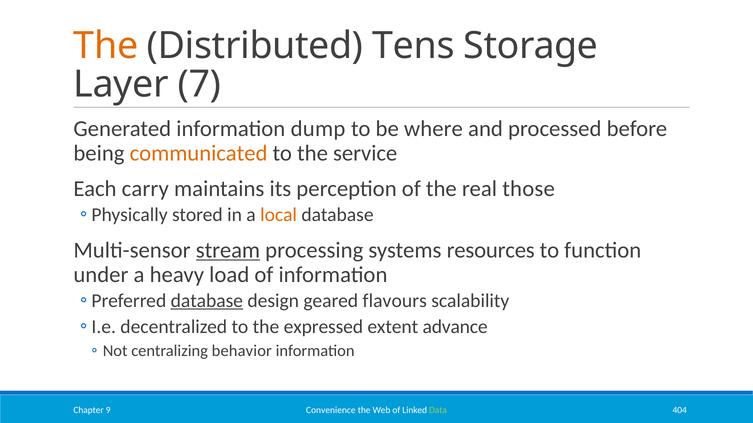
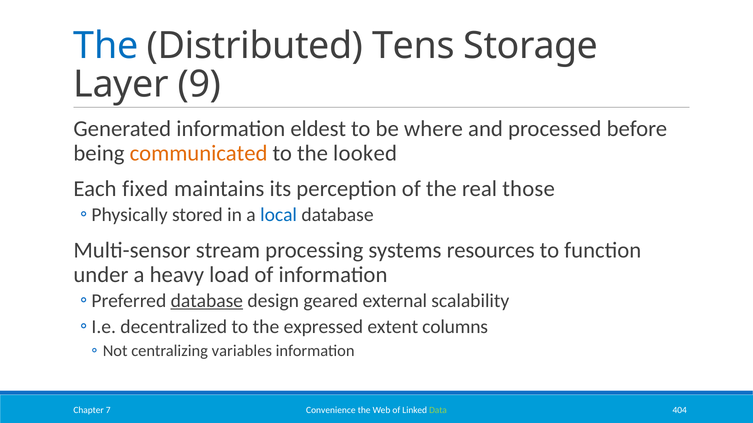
The colour: orange -> blue (106, 46)
7: 7 -> 9 (199, 84)
dump: dump -> eldest (318, 129)
service: service -> looked (365, 154)
carry: carry -> fixed (145, 189)
local colour: orange -> blue (279, 215)
stream underline: present -> none (228, 251)
flavours: flavours -> external (395, 301)
advance: advance -> columns (455, 327)
behavior: behavior -> variables (242, 351)
9: 9 -> 7 (108, 411)
